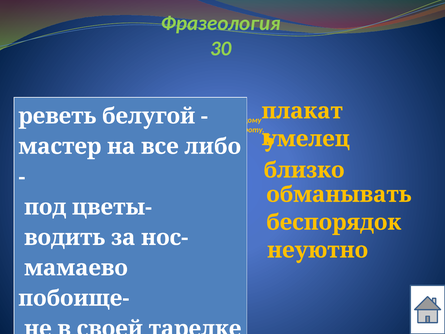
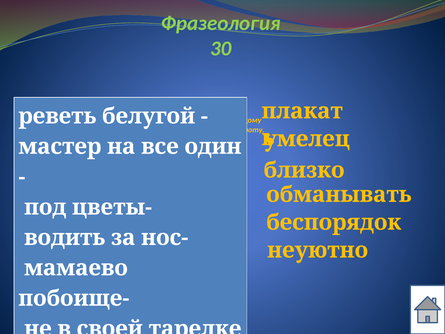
либо: либо -> один (213, 146)
